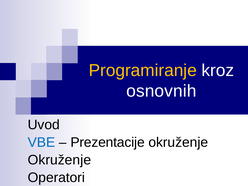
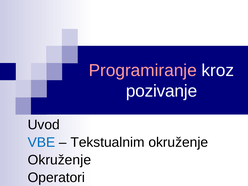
Programiranje colour: yellow -> pink (143, 70)
osnovnih: osnovnih -> pozivanje (162, 91)
Prezentacije: Prezentacije -> Tekstualnim (108, 142)
